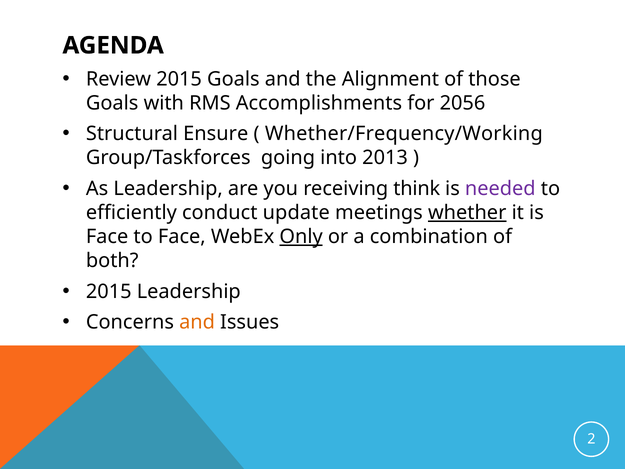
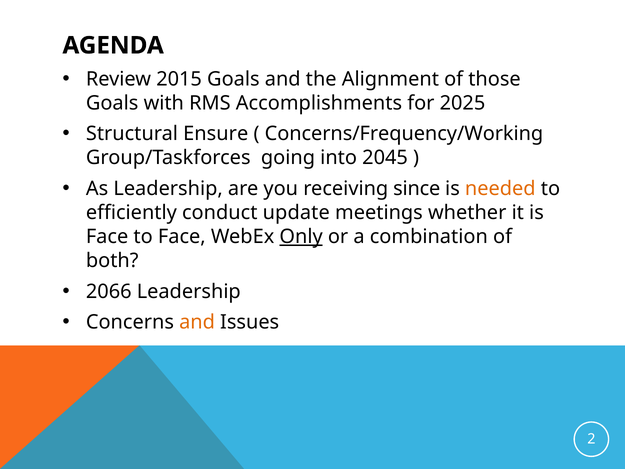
2056: 2056 -> 2025 (462, 103)
Whether/Frequency/Working: Whether/Frequency/Working -> Concerns/Frequency/Working (404, 134)
2013: 2013 -> 2045 (385, 158)
think: think -> since (417, 189)
needed colour: purple -> orange (500, 189)
whether underline: present -> none (467, 213)
2015: 2015 -> 2066 (109, 291)
